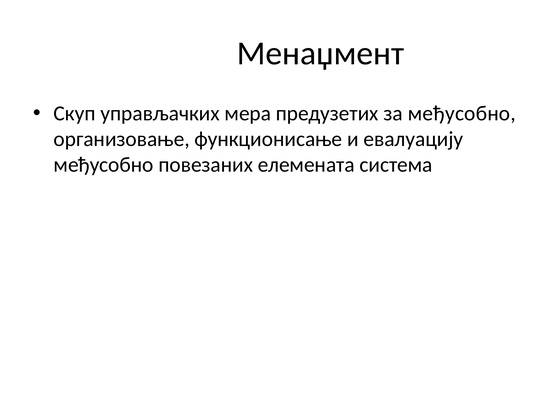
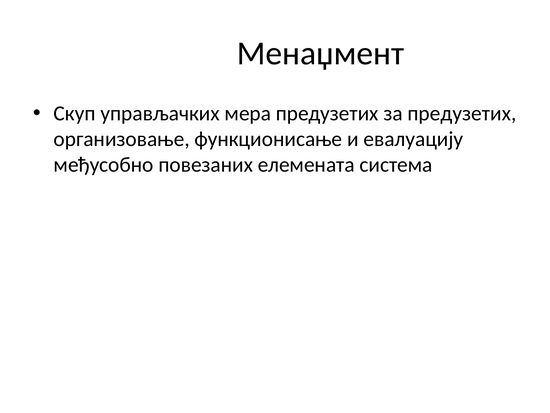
за међусобно: међусобно -> предузетих (462, 113)
